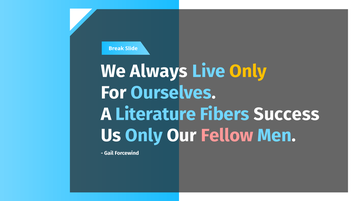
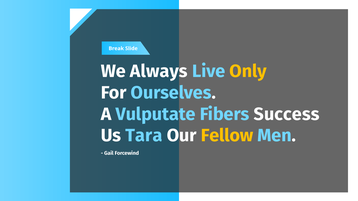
Literature: Literature -> Vulputate (156, 114)
Us Only: Only -> Tara (144, 136)
Fellow colour: pink -> yellow (227, 136)
